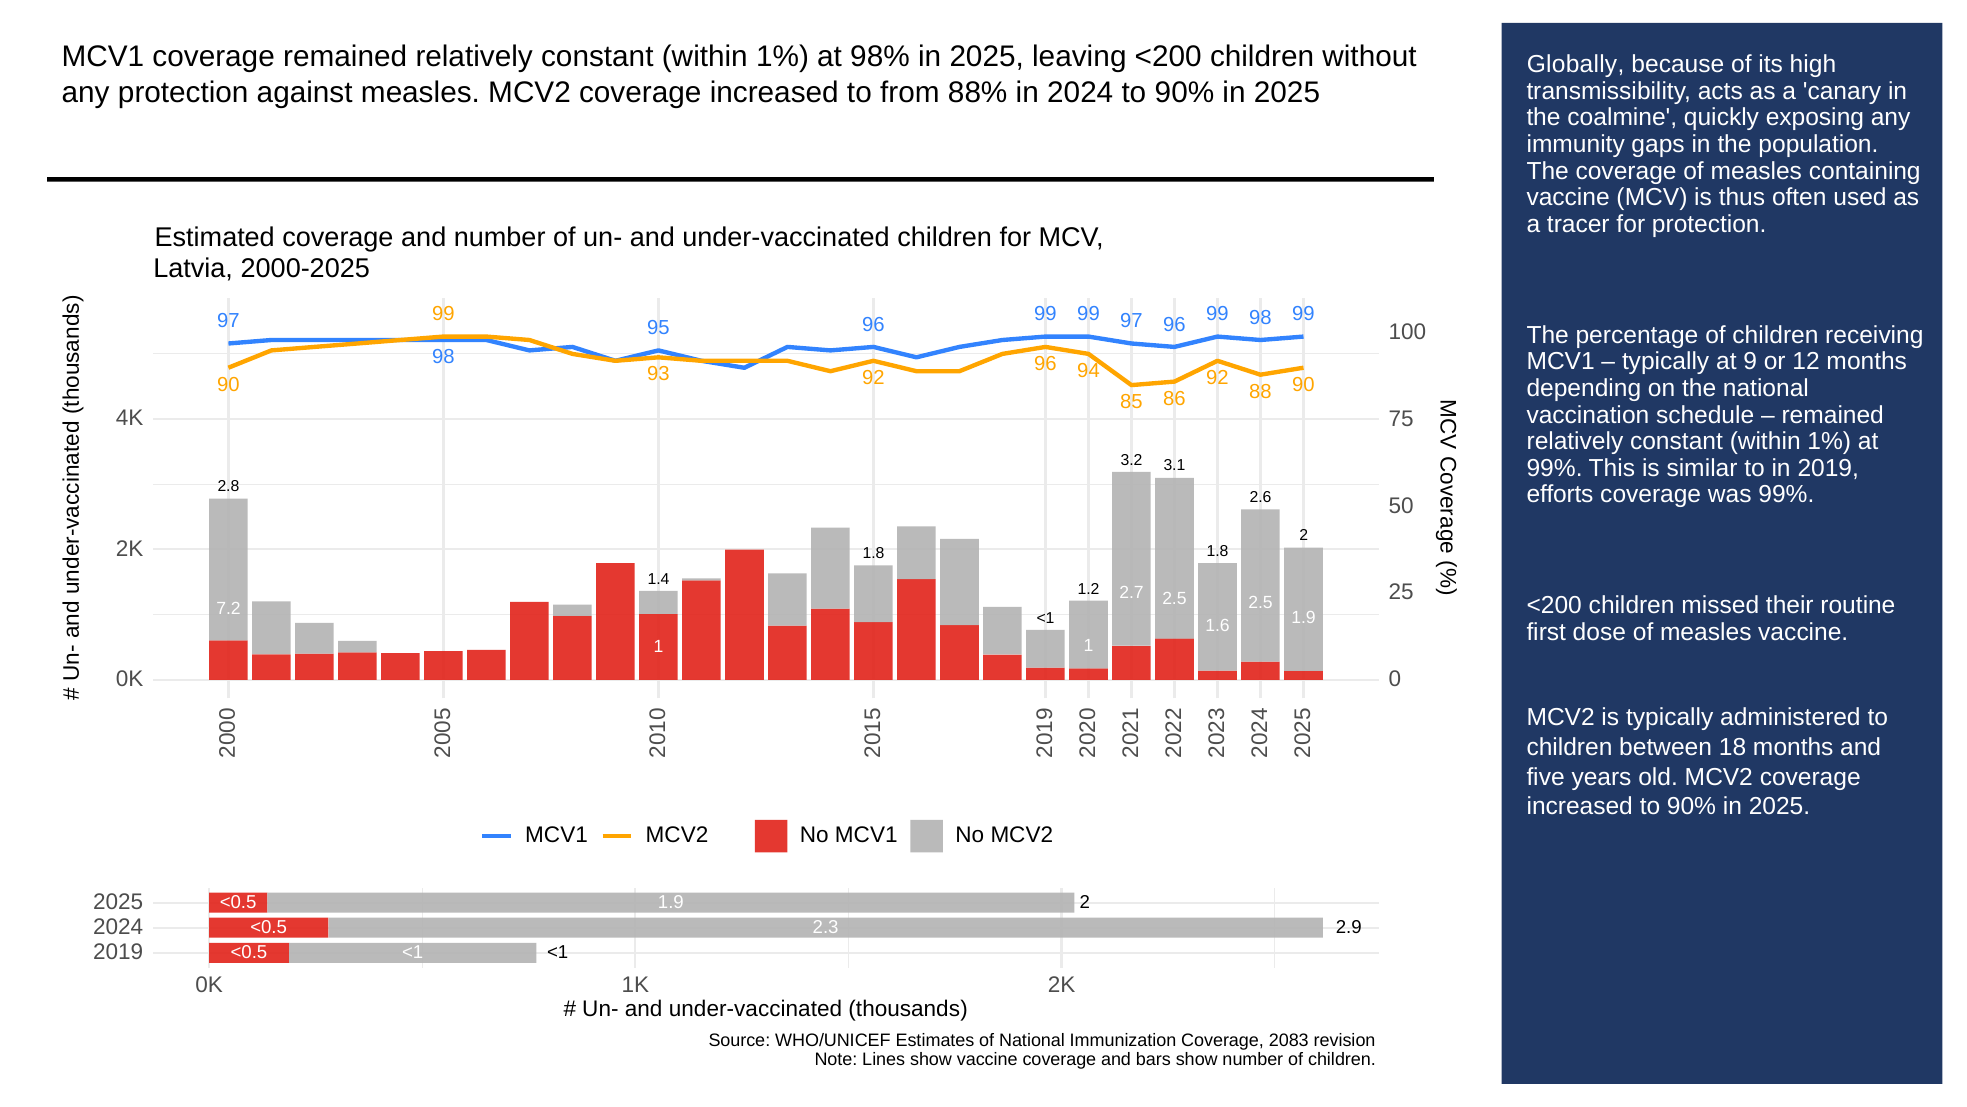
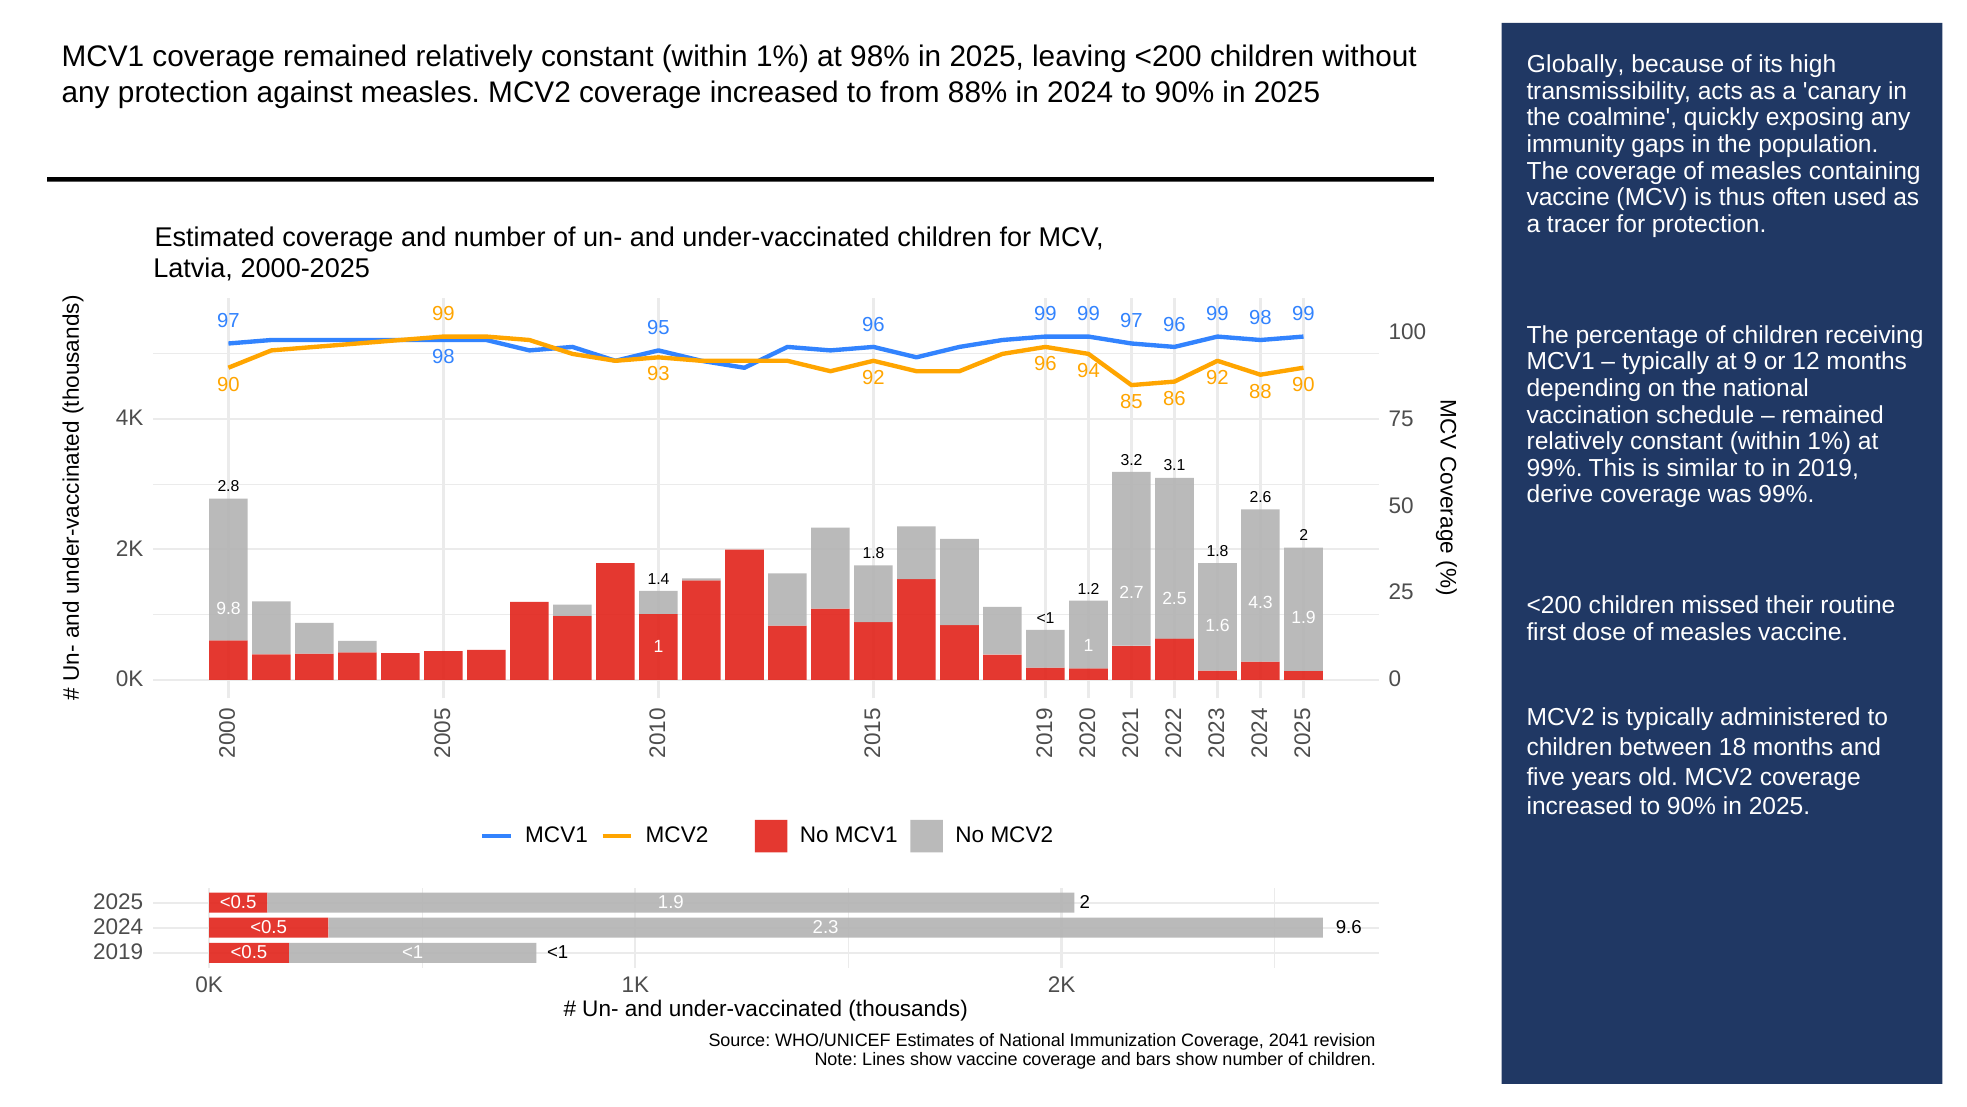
efforts: efforts -> derive (1560, 494)
2.5: 2.5 -> 4.3 (1261, 603)
7.2: 7.2 -> 9.8 (229, 608)
2.9: 2.9 -> 9.6 (1349, 927)
2083: 2083 -> 2041 (1289, 1040)
